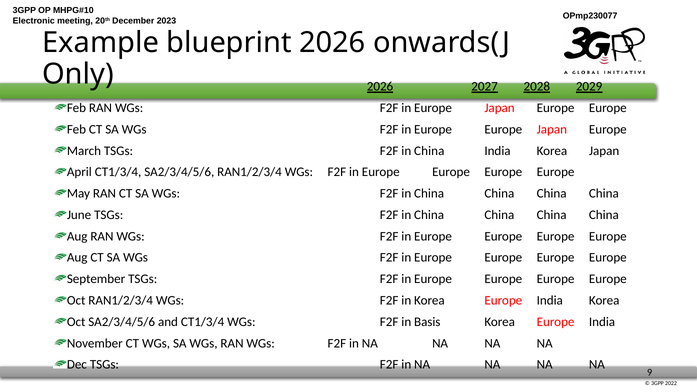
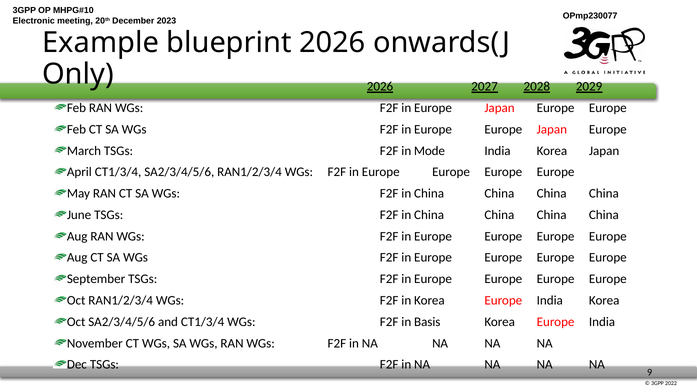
China: China -> Mode (429, 151)
